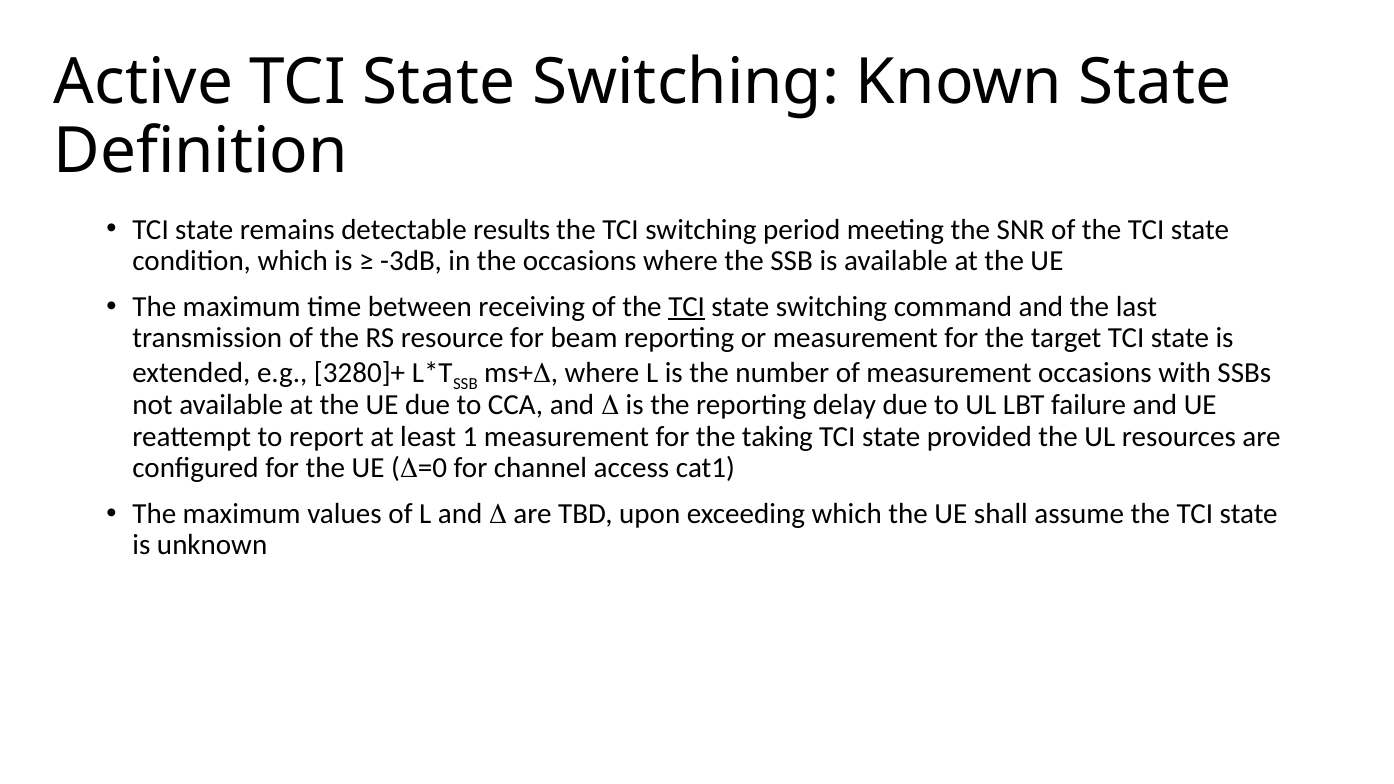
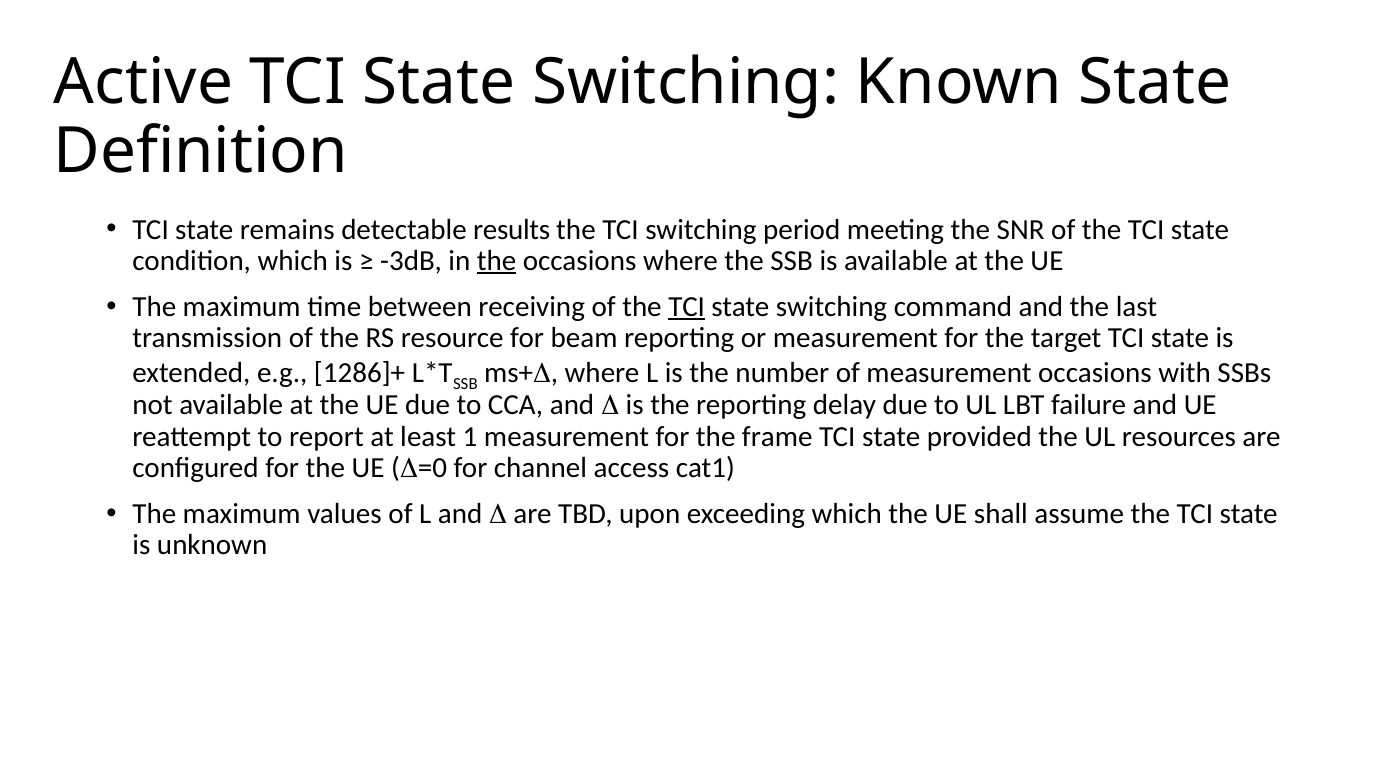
the underline: none -> present (497, 261)
3280]+: 3280]+ -> 1286]+ (360, 373)
taking: taking -> frame (777, 437)
